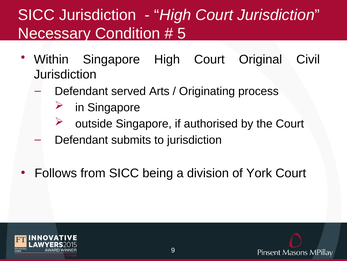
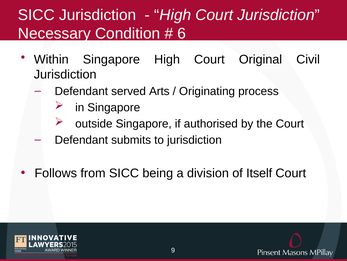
5: 5 -> 6 (182, 33)
York: York -> Itself (259, 173)
